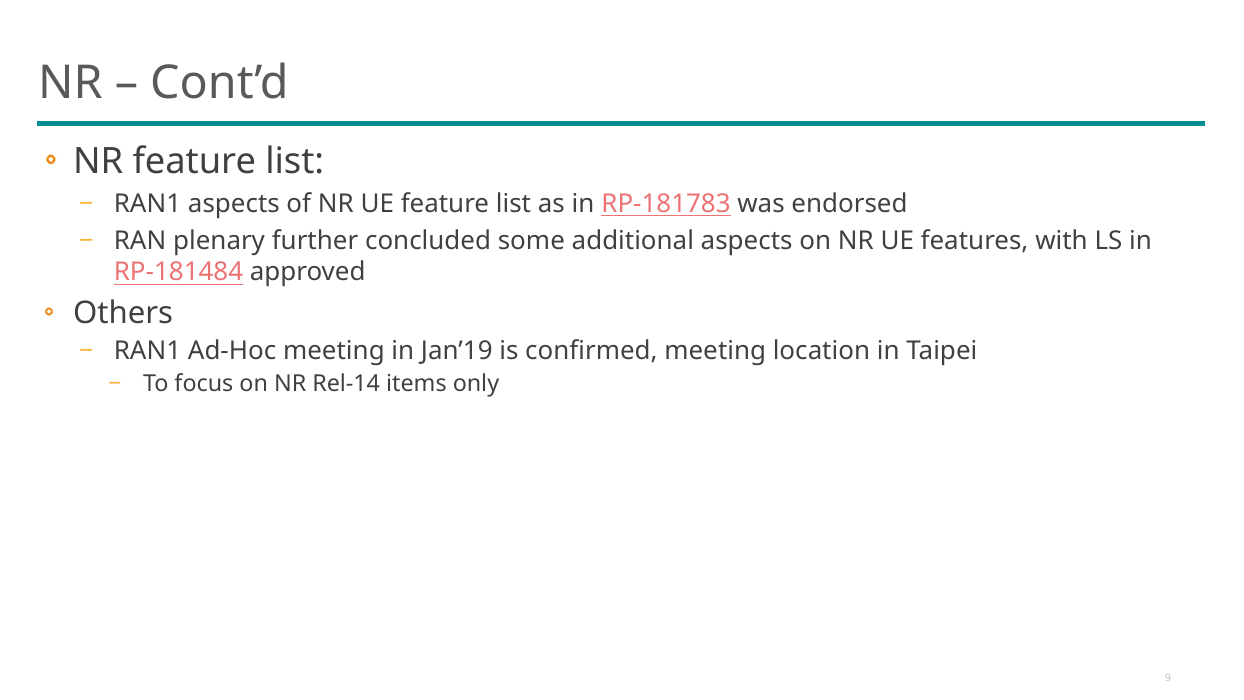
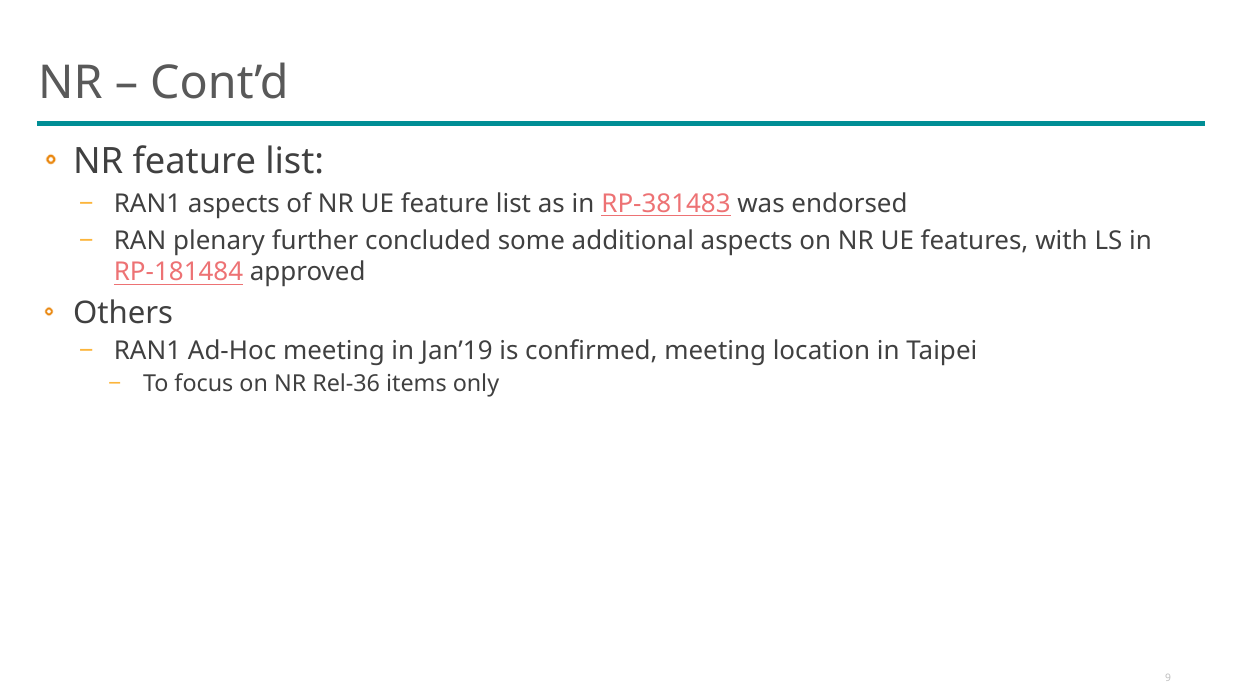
RP-181783: RP-181783 -> RP-381483 (666, 204)
Rel-14: Rel-14 -> Rel-36 (346, 383)
